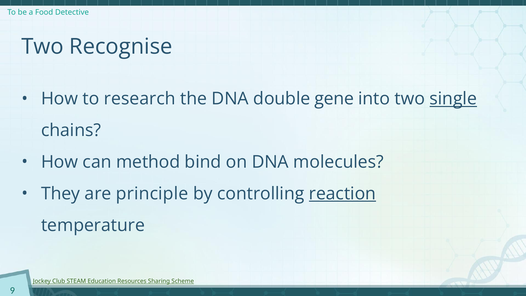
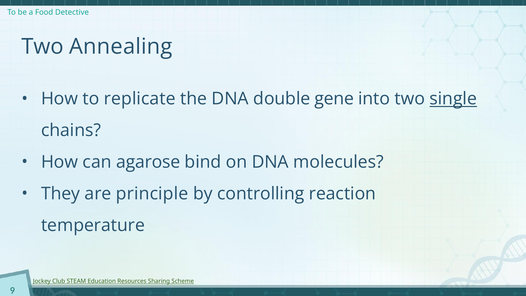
Recognise: Recognise -> Annealing (121, 47)
research: research -> replicate (140, 99)
method: method -> agarose (148, 162)
reaction underline: present -> none (342, 194)
